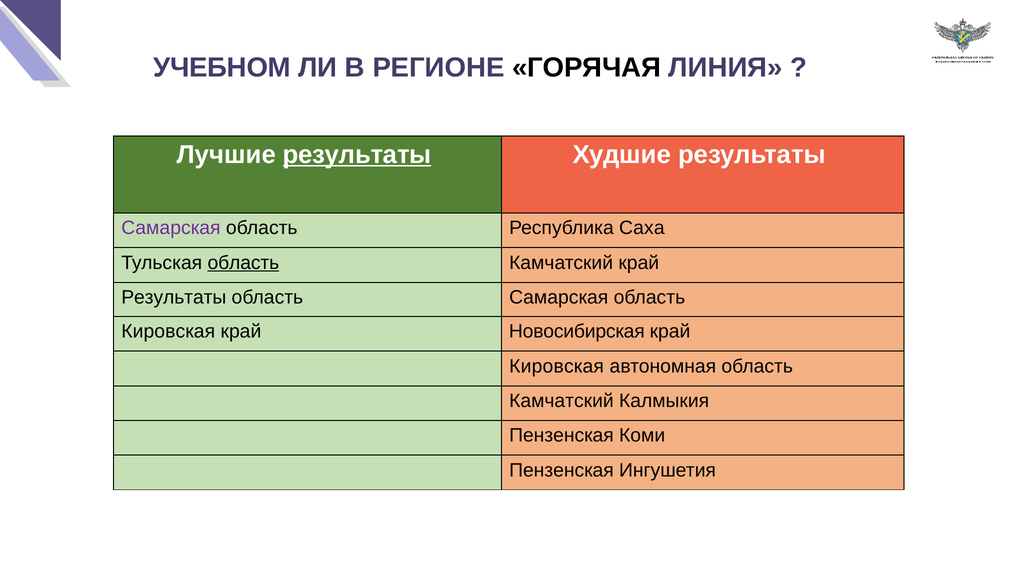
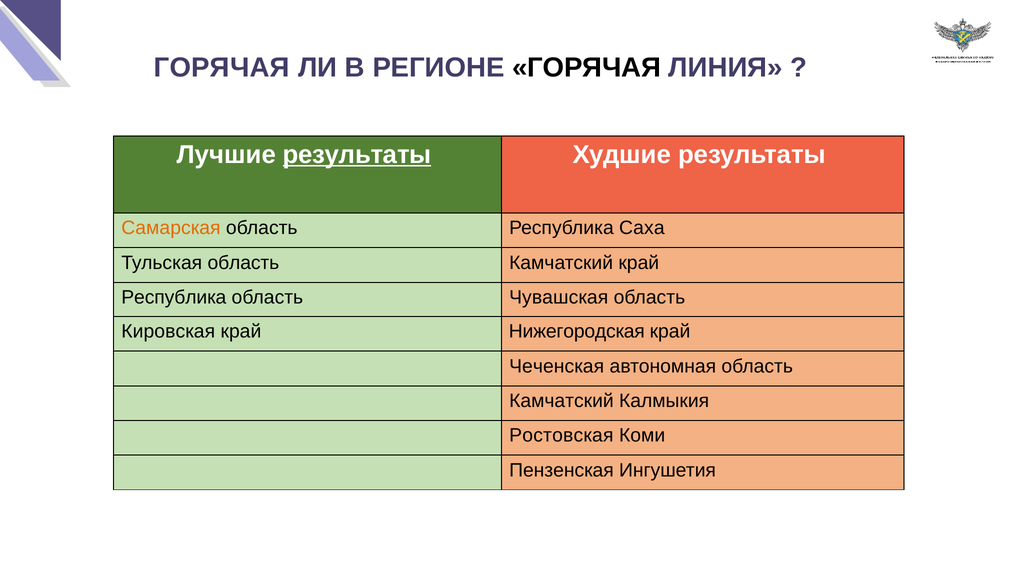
УЧЕБНОМ: УЧЕБНОМ -> ГОРЯЧАЯ (222, 68)
Самарская colour: purple -> orange (171, 228)
область underline: present -> none (243, 263)
Результаты: Результаты -> Республика (174, 297)
область Самарская: Самарская -> Чувашская (559, 297)
Новосибирская: Новосибирская -> Нижегородская (577, 332)
Кировская: Кировская -> Чеченская (557, 366)
Пензенская: Пензенская -> Ростовская (561, 435)
